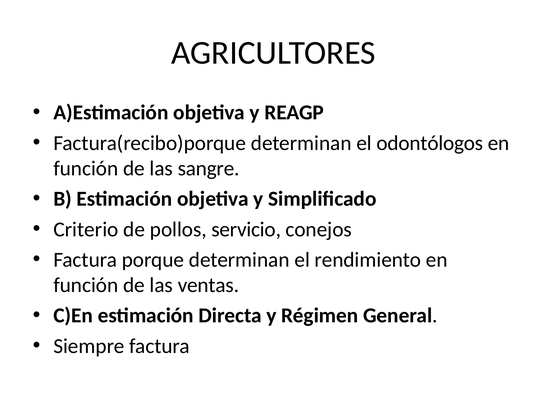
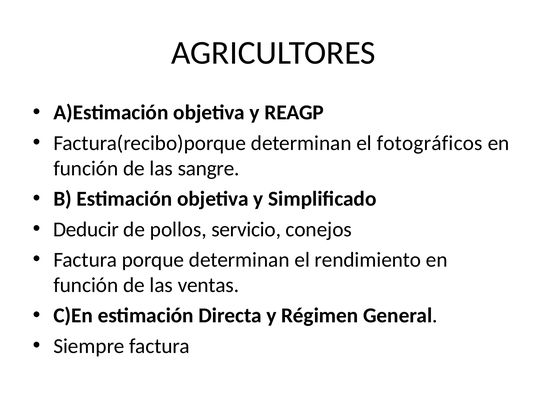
odontólogos: odontólogos -> fotográficos (430, 143)
Criterio: Criterio -> Deducir (86, 229)
